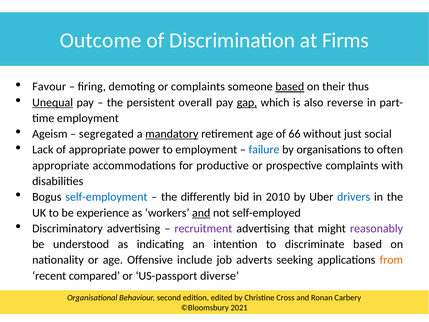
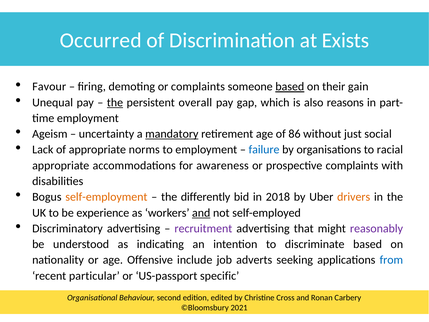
Outcome: Outcome -> Occurred (101, 41)
Firms: Firms -> Exists (345, 41)
thus: thus -> gain (358, 87)
Unequal underline: present -> none (53, 102)
the underline: none -> present (115, 102)
gap underline: present -> none (247, 102)
reverse: reverse -> reasons (345, 102)
segregated: segregated -> uncertainty (106, 134)
66: 66 -> 86 (295, 134)
power: power -> norms (144, 150)
often: often -> racial (390, 150)
productive: productive -> awareness (223, 165)
self-employment colour: blue -> orange (106, 197)
2010: 2010 -> 2018 (278, 197)
drivers colour: blue -> orange (354, 197)
from colour: orange -> blue (391, 260)
compared: compared -> particular (94, 276)
diverse: diverse -> specific (220, 276)
